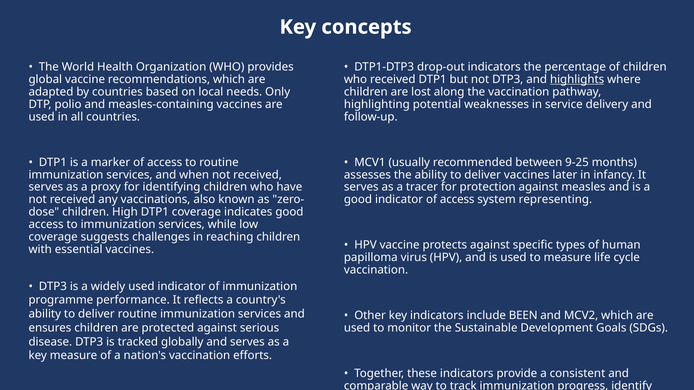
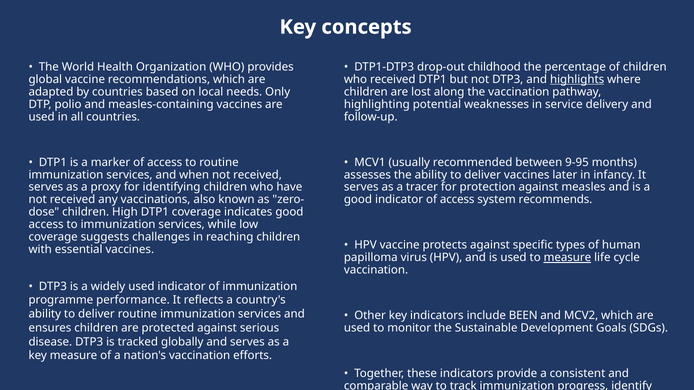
drop-out indicators: indicators -> childhood (494, 67)
9-25: 9-25 -> 9-95 (577, 162)
representing: representing -> recommends (555, 200)
measure underline: none -> present (567, 258)
